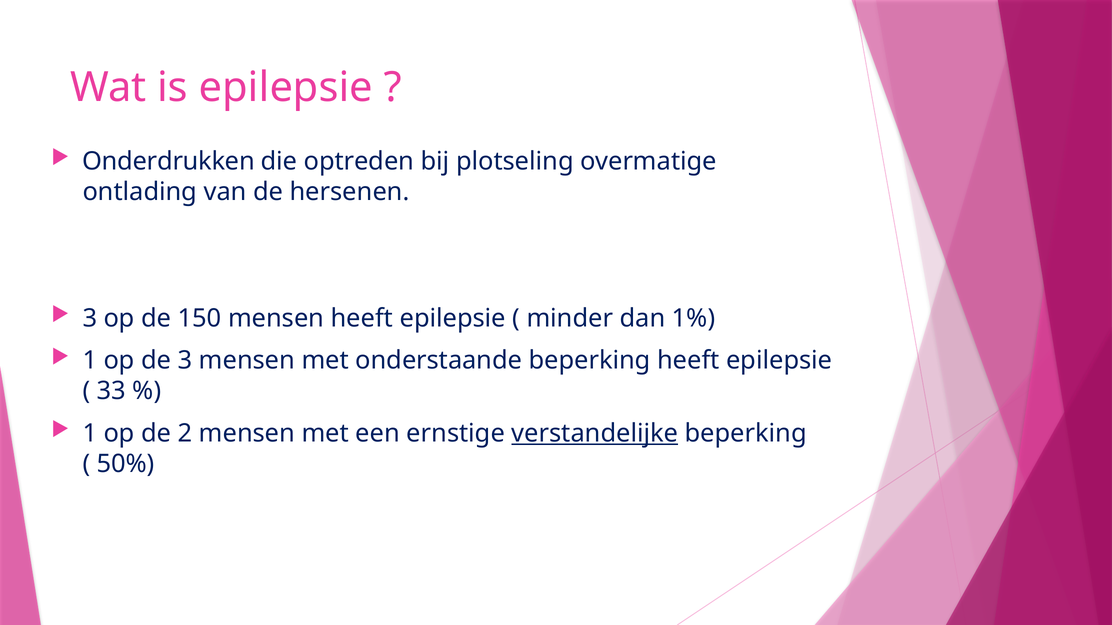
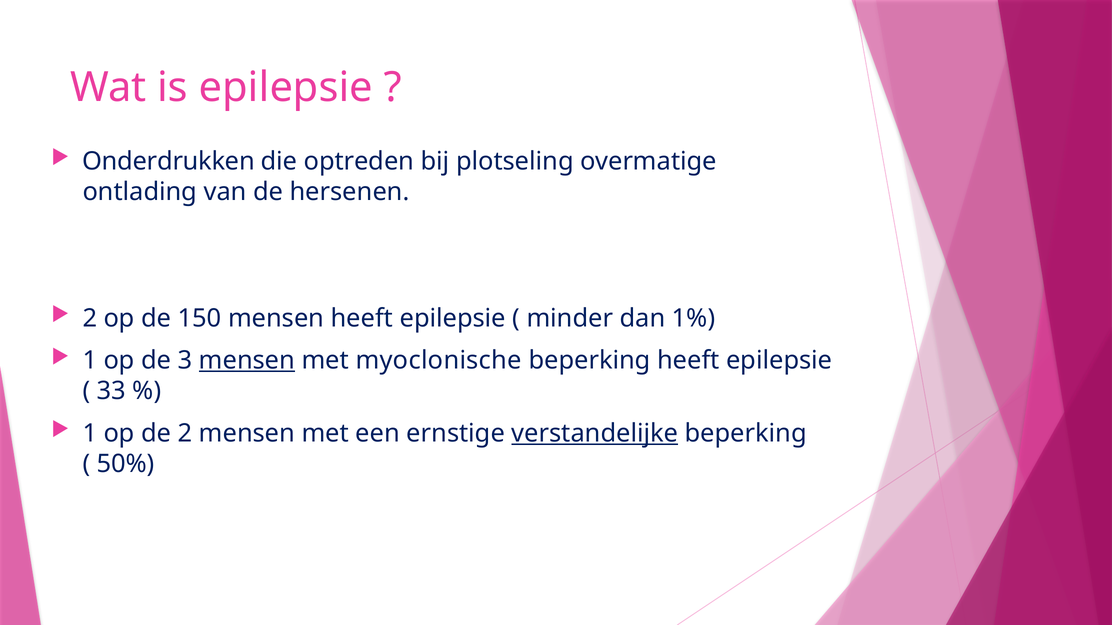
3: 3 -> 2 (90, 319)
mensen underline: none -> present (247, 361)
onderstaande: onderstaande -> myoclonische (439, 361)
